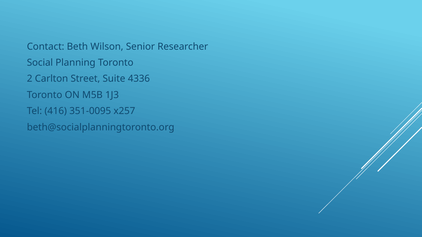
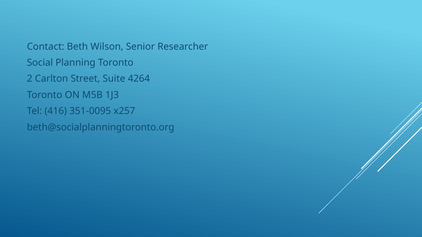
4336: 4336 -> 4264 (139, 79)
